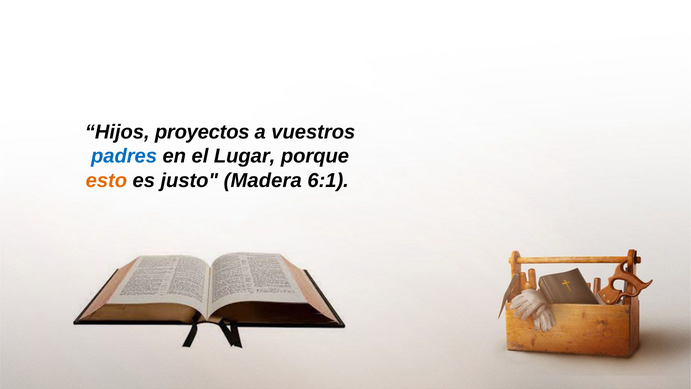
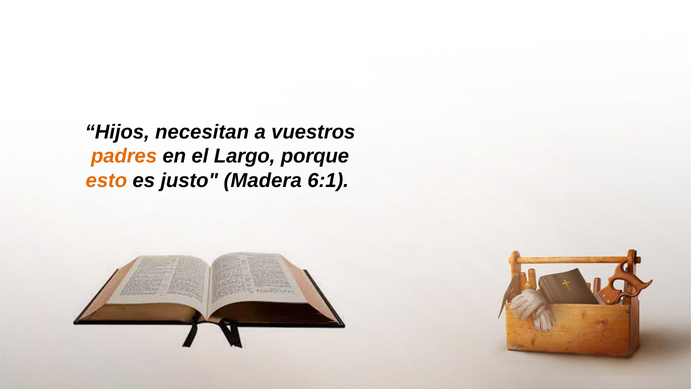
proyectos: proyectos -> necesitan (202, 132)
padres colour: blue -> orange (124, 156)
Lugar: Lugar -> Largo (245, 156)
